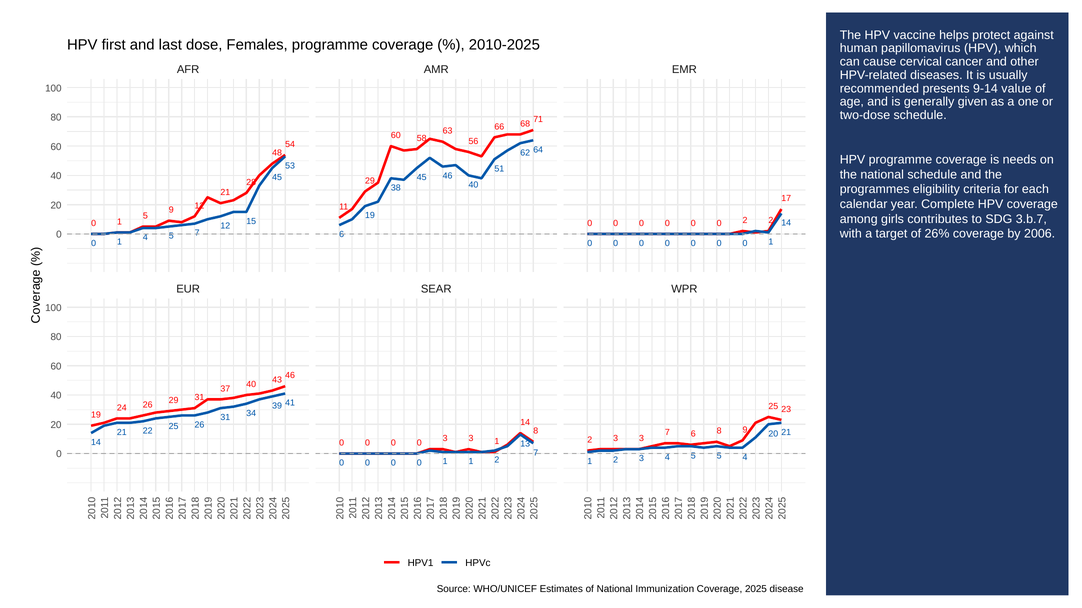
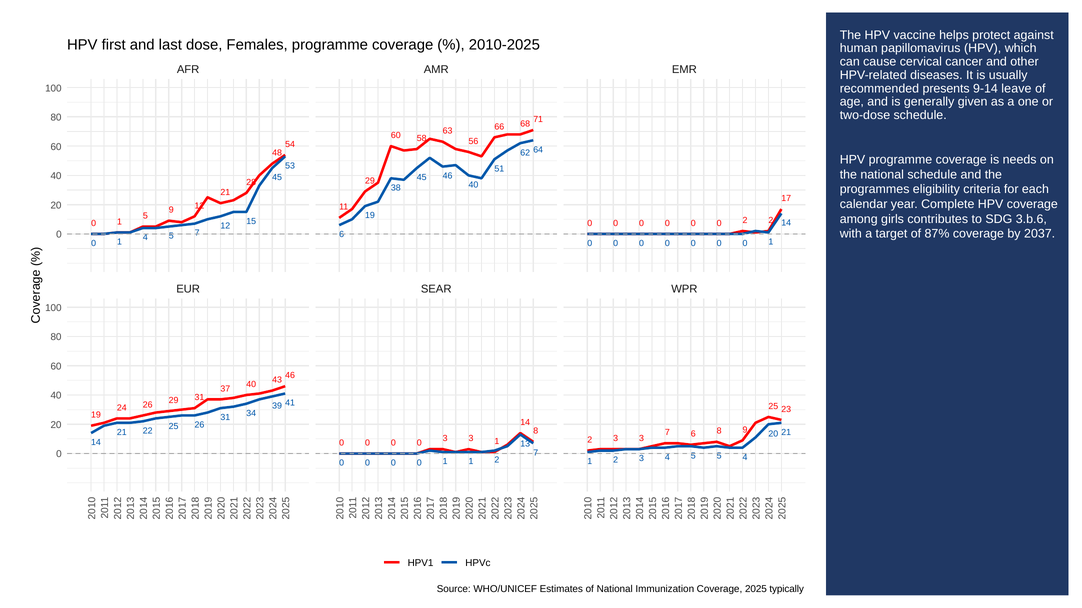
value: value -> leave (1016, 89)
3.b.7: 3.b.7 -> 3.b.6 (1031, 219)
26%: 26% -> 87% (937, 234)
2006: 2006 -> 2037 (1040, 234)
disease: disease -> typically (787, 589)
